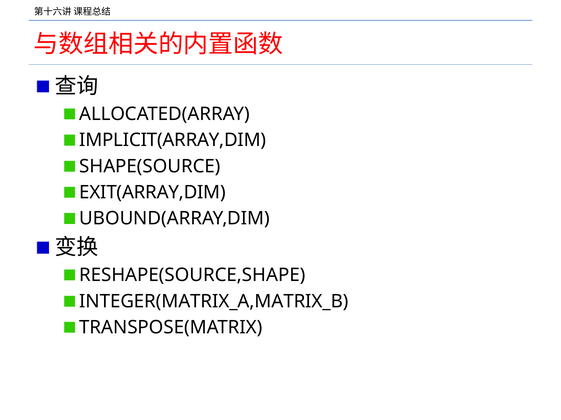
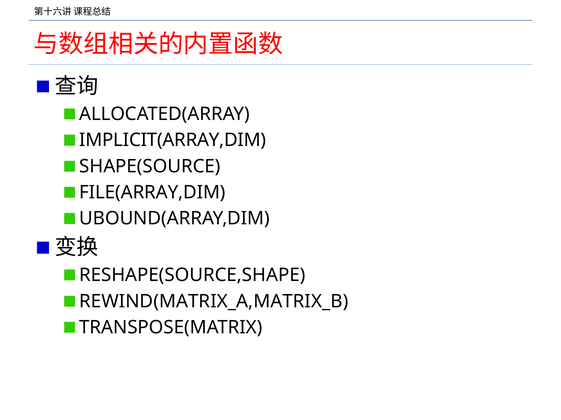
EXIT(ARRAY,DIM: EXIT(ARRAY,DIM -> FILE(ARRAY,DIM (152, 193)
INTEGER(MATRIX_A,MATRIX_B: INTEGER(MATRIX_A,MATRIX_B -> REWIND(MATRIX_A,MATRIX_B (214, 302)
